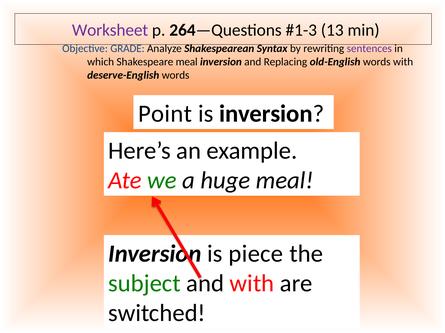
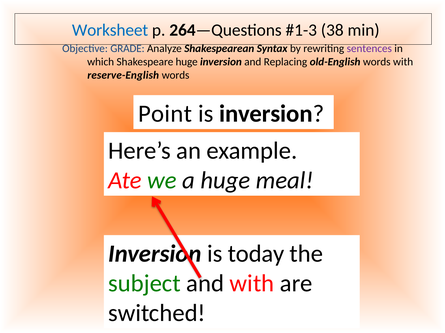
Worksheet colour: purple -> blue (110, 30)
13: 13 -> 38 (332, 30)
Shakespeare meal: meal -> huge (187, 62)
deserve-English: deserve-English -> reserve-English (123, 75)
piece: piece -> today (256, 254)
